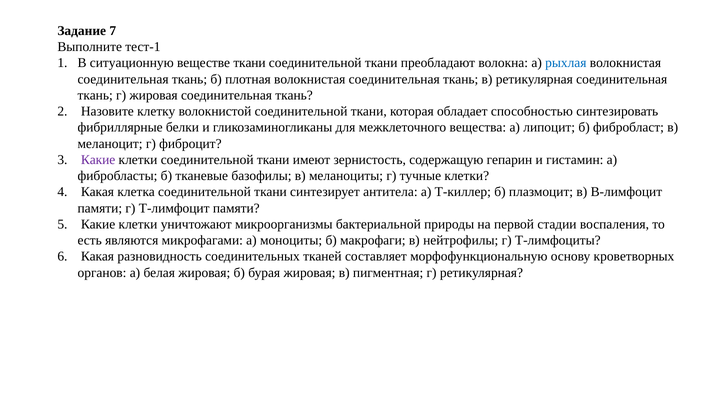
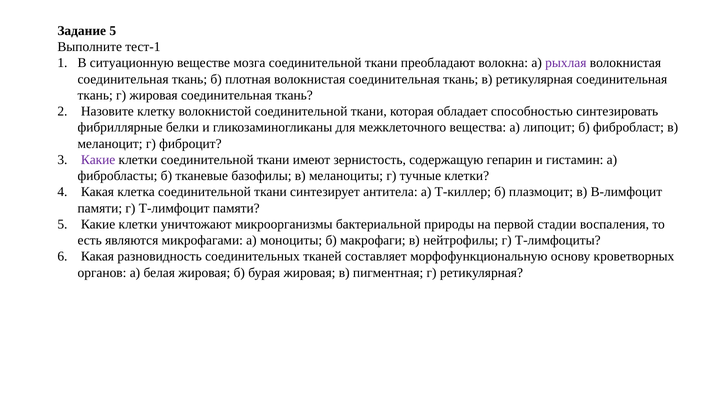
Задание 7: 7 -> 5 (113, 31)
веществе ткани: ткани -> мозга (249, 63)
рыхлая colour: blue -> purple (566, 63)
